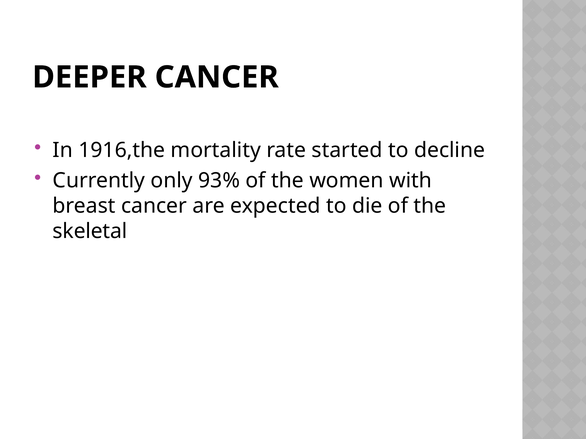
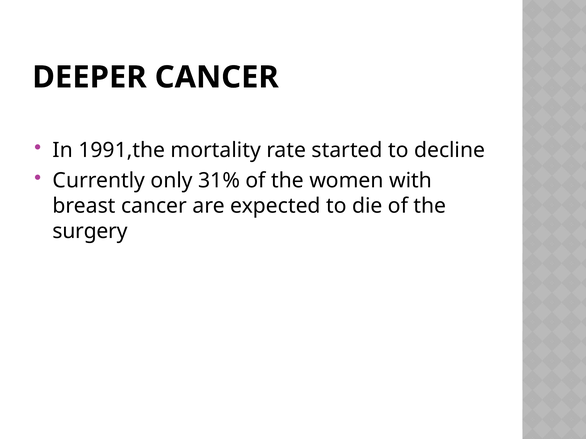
1916,the: 1916,the -> 1991,the (122, 150)
93%: 93% -> 31% (219, 181)
skeletal: skeletal -> surgery (90, 232)
